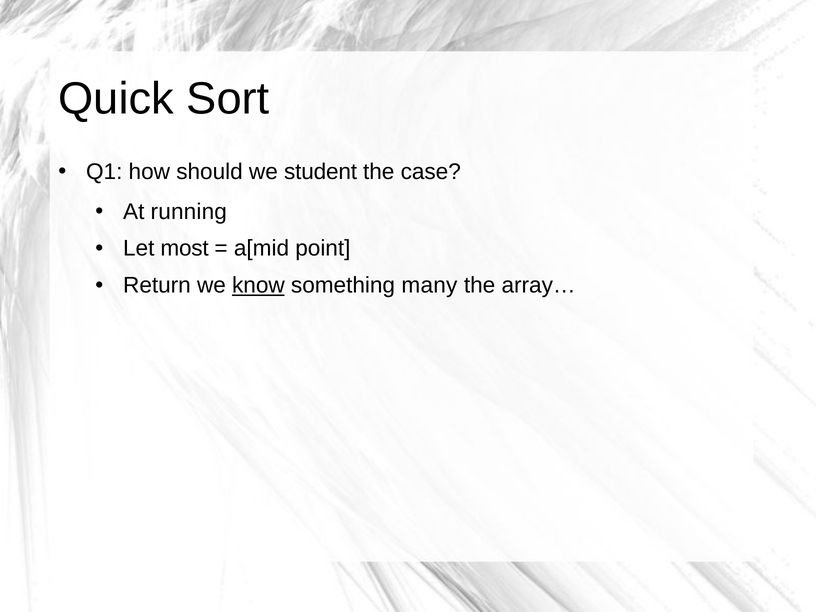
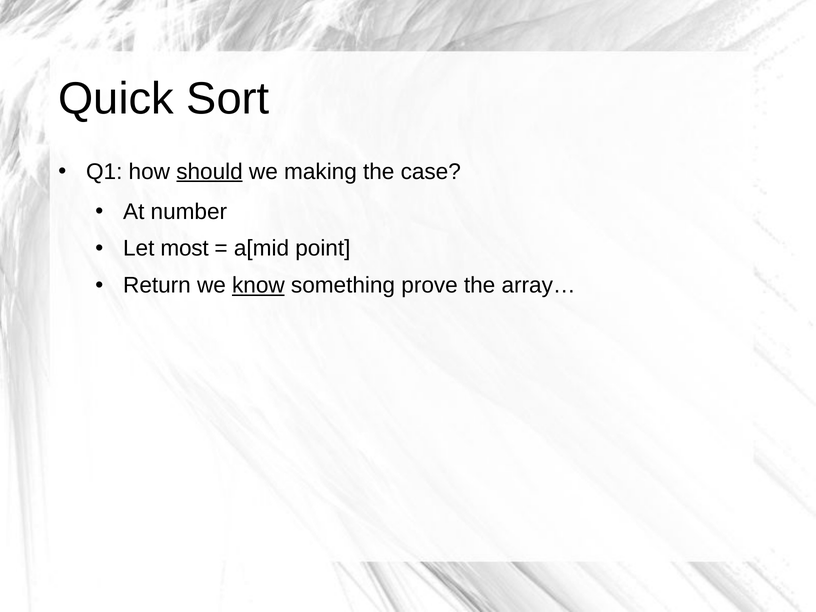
should underline: none -> present (210, 172)
student: student -> making (320, 172)
running: running -> number (189, 212)
many: many -> prove (430, 285)
